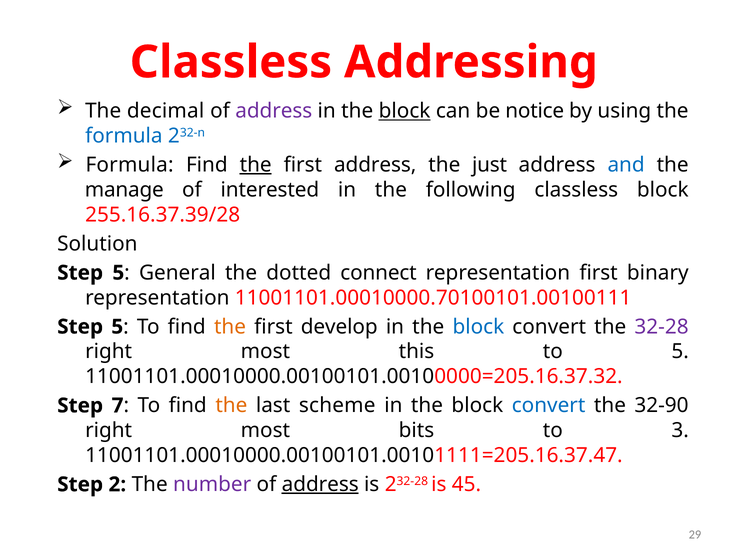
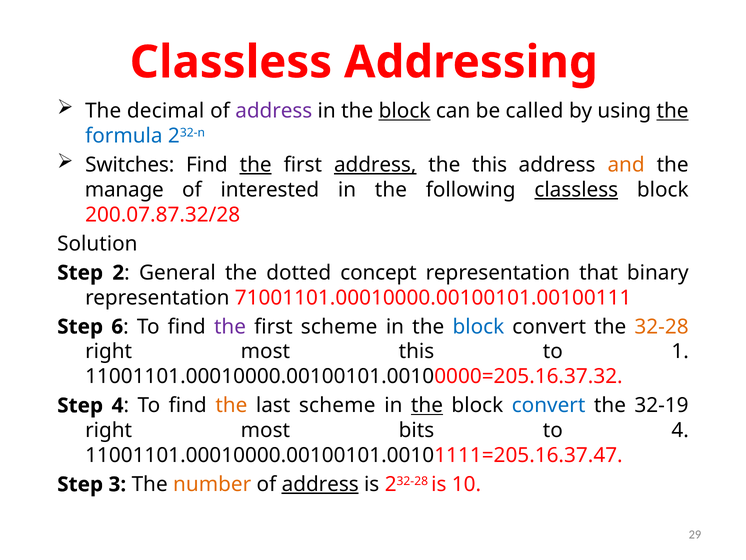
notice: notice -> called (535, 111)
the underline: none -> present (673, 111)
Formula: Formula -> Switches (130, 165)
address underline: none -> present (375, 165)
the just: just -> this (490, 165)
and colour: blue -> orange (626, 165)
classless underline: none -> present (576, 190)
255.16.37.39/28: 255.16.37.39/28 -> 200.07.87.32/28 (163, 215)
5: 5 -> 2 (118, 273)
connect: connect -> concept (379, 273)
representation first: first -> that (599, 273)
11001101.00010000.70100101.00100111: 11001101.00010000.70100101.00100111 -> 71001101.00010000.00100101.00100111 (433, 297)
5: 5 -> 6 (117, 326)
the colour: orange -> purple (230, 326)
first develop: develop -> scheme (339, 326)
32-28 colour: purple -> orange (662, 326)
to 5: 5 -> 1 (680, 351)
Step 7: 7 -> 4 (118, 405)
the underline: none -> present (427, 405)
32-90: 32-90 -> 32-19 (662, 405)
to 3: 3 -> 4 (680, 430)
2: 2 -> 3 (117, 484)
number colour: purple -> orange (212, 484)
45: 45 -> 10 (466, 484)
